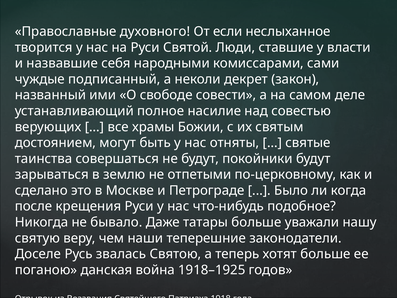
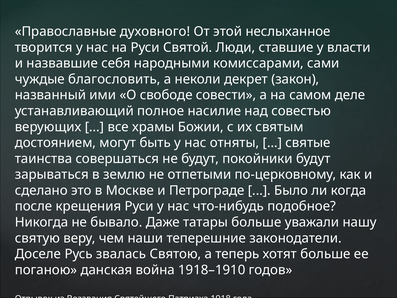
если: если -> этой (228, 32)
подписанный: подписанный -> благословить (114, 79)
1918–1925: 1918–1925 -> 1918–1910 (212, 270)
